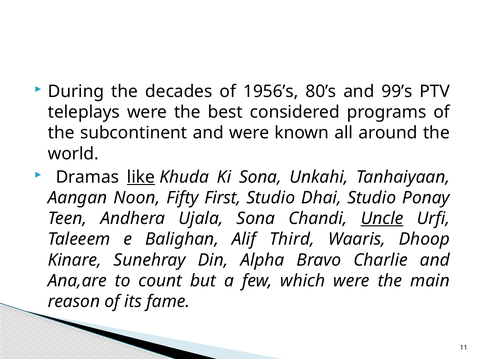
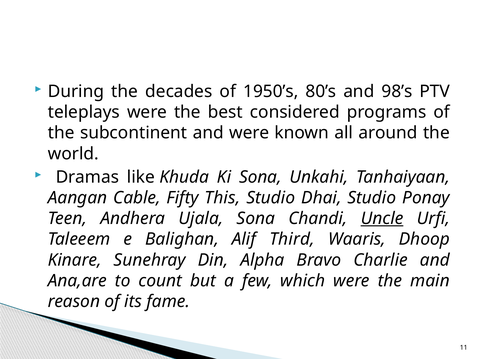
1956’s: 1956’s -> 1950’s (271, 92)
99’s: 99’s -> 98’s (397, 92)
like underline: present -> none (141, 177)
Noon: Noon -> Cable (137, 198)
First: First -> This (222, 198)
